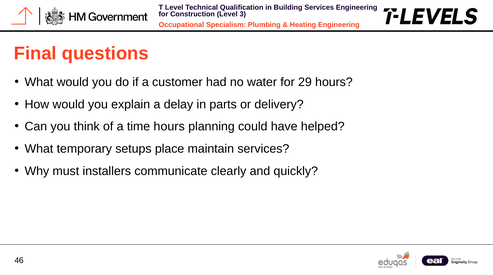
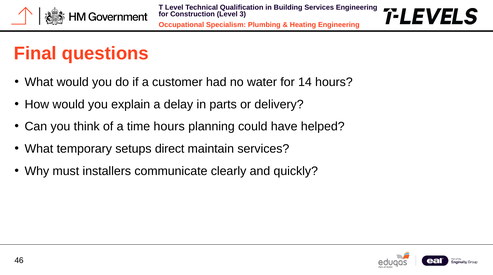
29: 29 -> 14 (305, 82)
place: place -> direct (170, 149)
